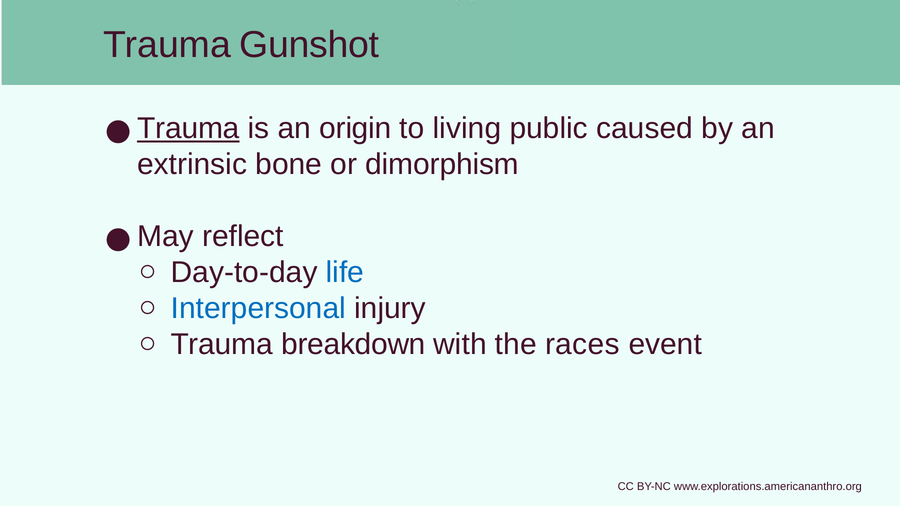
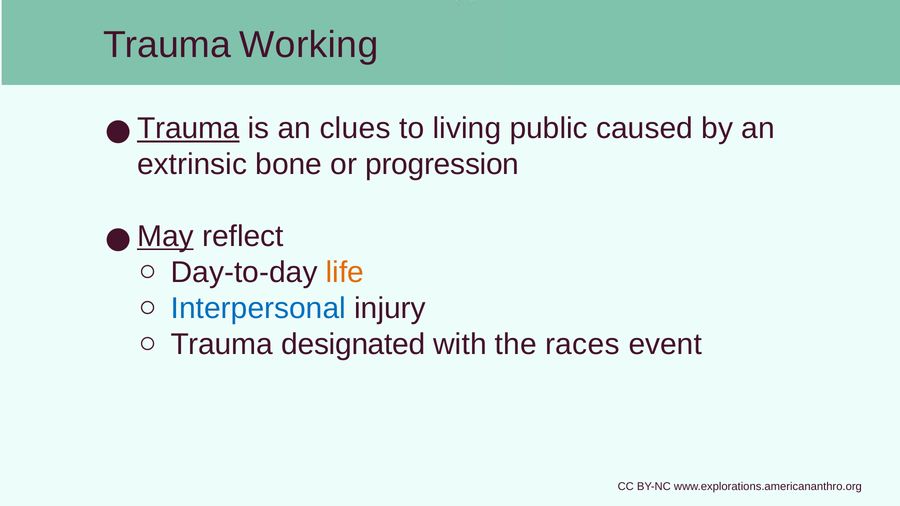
Gunshot: Gunshot -> Working (309, 45)
origin: origin -> clues (355, 129)
dimorphism: dimorphism -> progression (442, 165)
May underline: none -> present (165, 237)
life colour: blue -> orange (345, 273)
breakdown: breakdown -> designated (353, 345)
